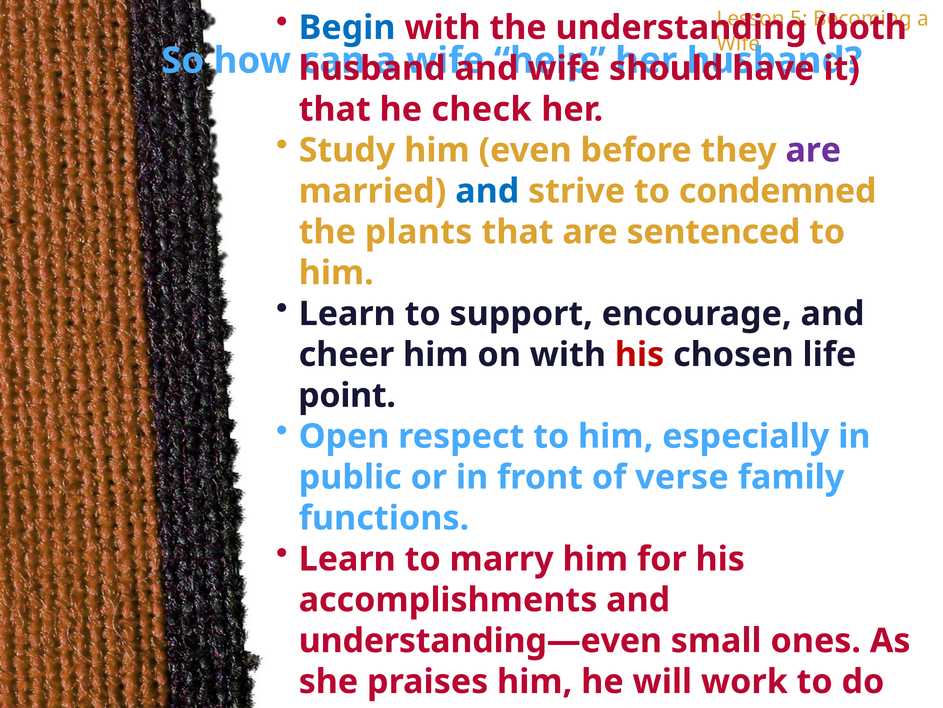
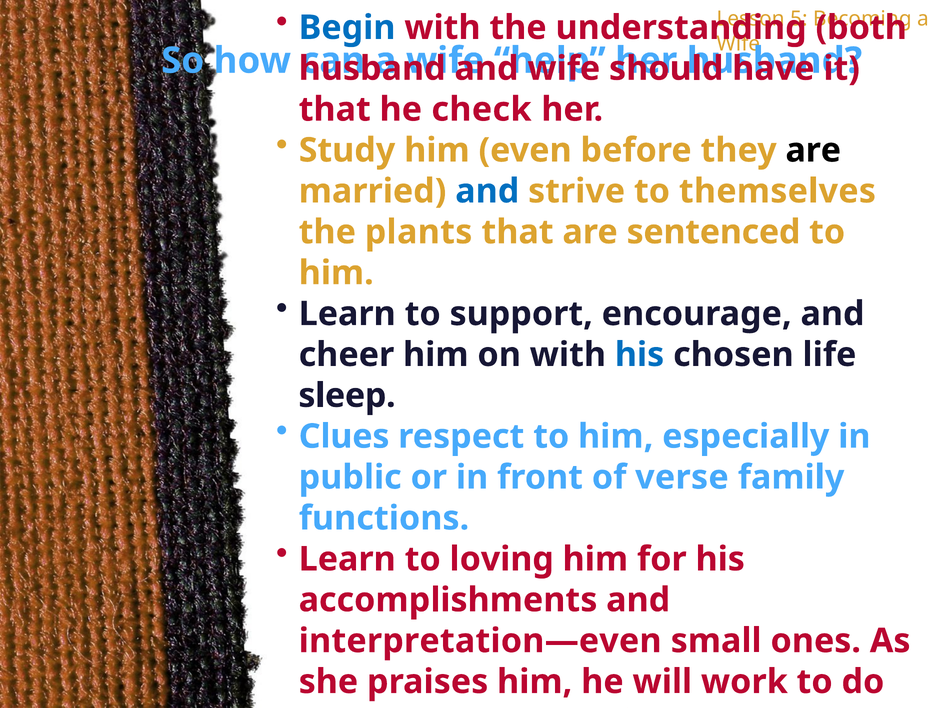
are colour: purple -> black (813, 150)
condemned: condemned -> themselves (777, 191)
his colour: red -> blue (639, 354)
point: point -> sleep (347, 395)
Open: Open -> Clues (344, 436)
marry: marry -> loving (502, 559)
understanding—even: understanding—even -> interpretation—even (480, 640)
